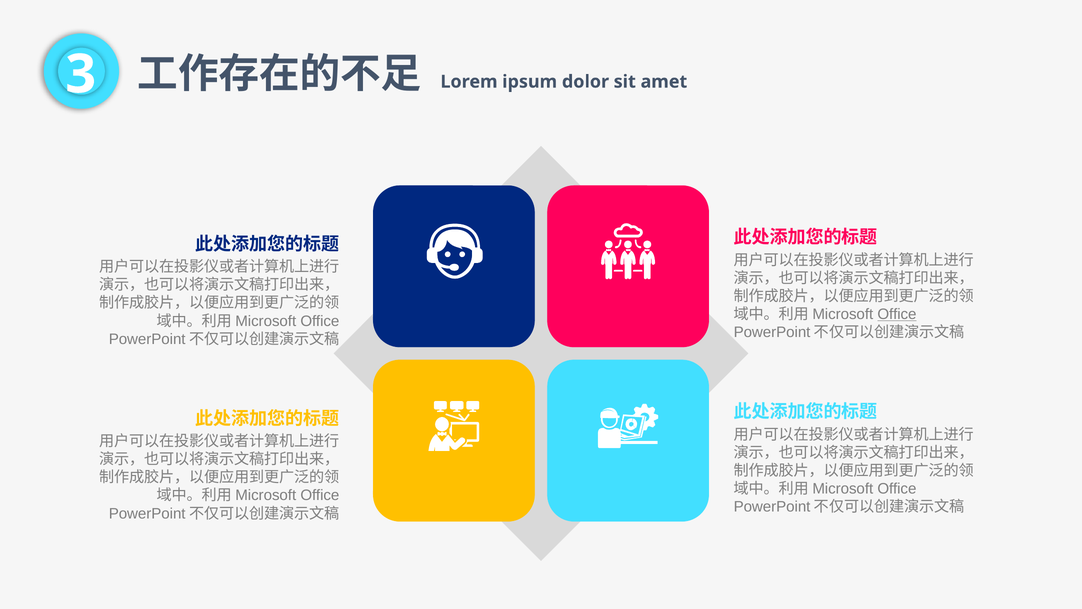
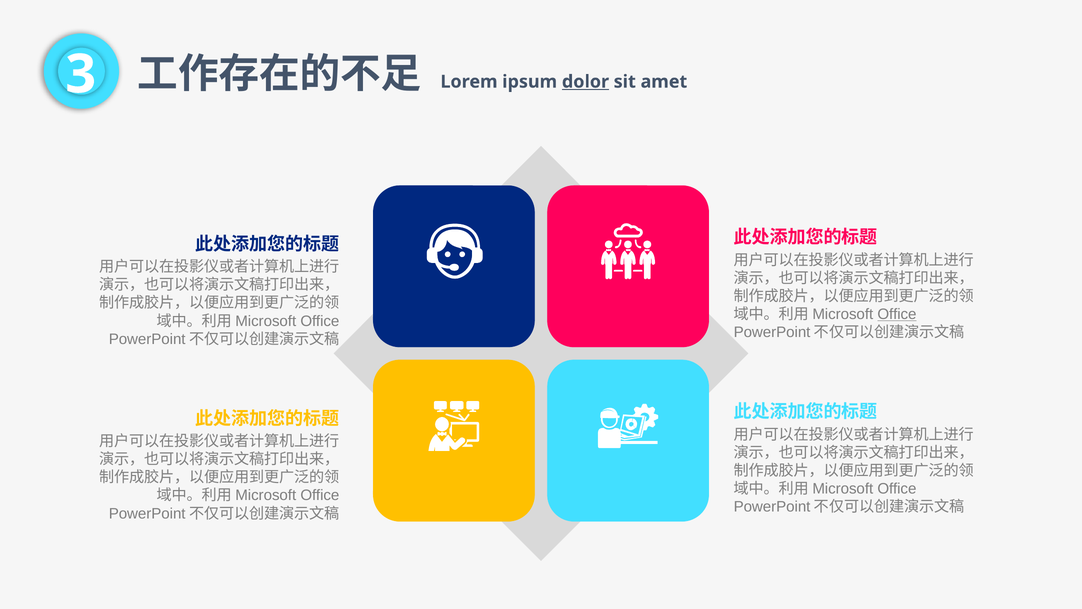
dolor underline: none -> present (585, 82)
